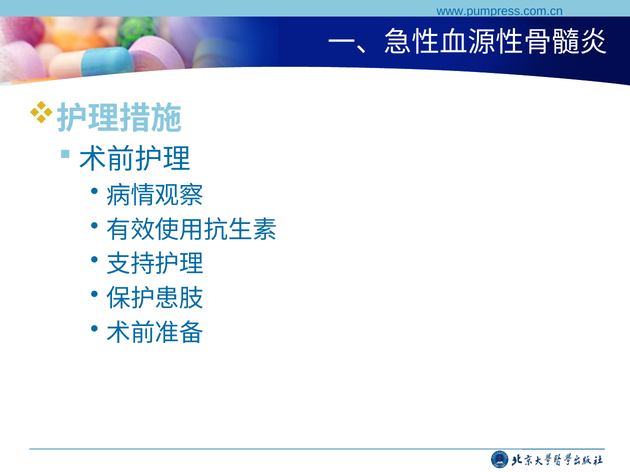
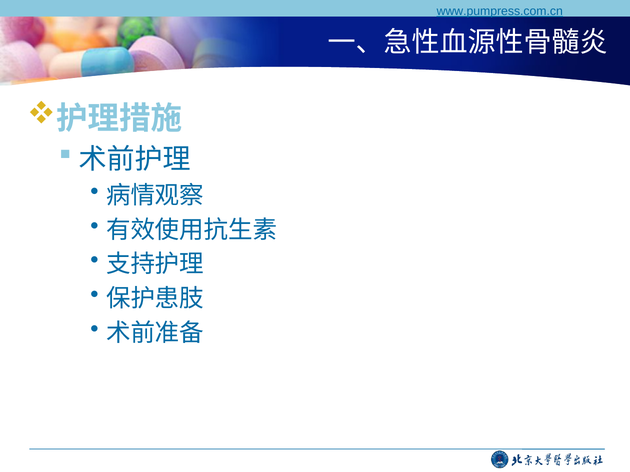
www.pumpress.com.cn underline: none -> present (500, 11)
